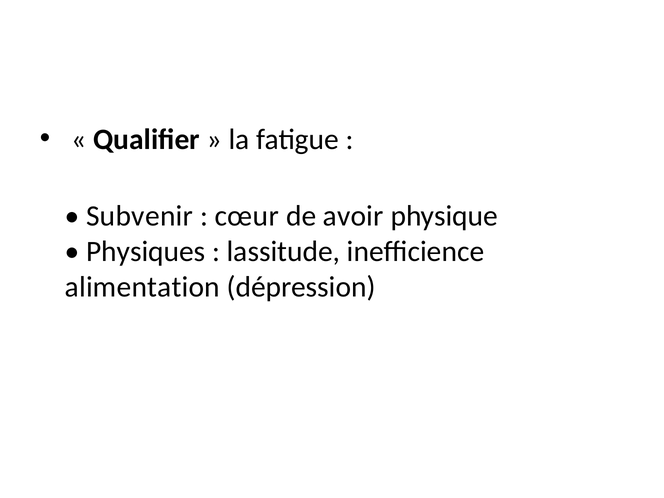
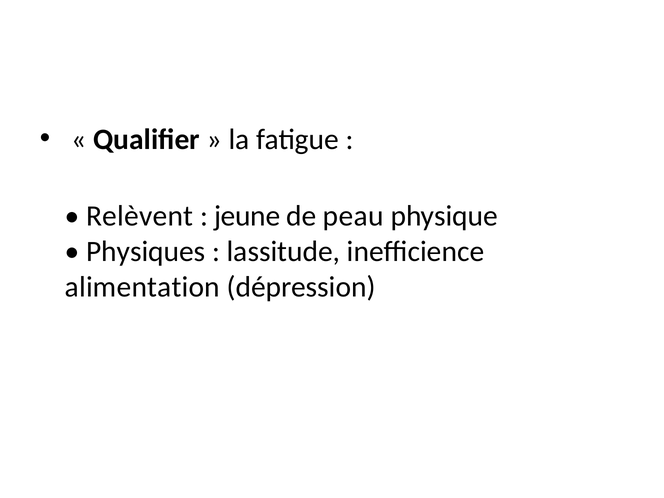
Subvenir: Subvenir -> Relèvent (140, 216)
cœur: cœur -> jeune (247, 216)
avoir: avoir -> peau (353, 216)
